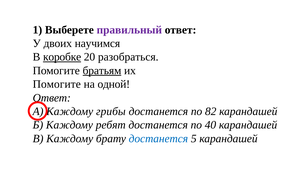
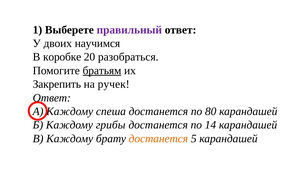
коробке underline: present -> none (62, 57)
Помогите: Помогите -> Закрепить (57, 84)
одной: одной -> ручек (114, 84)
грибы: грибы -> спеша (111, 111)
82: 82 -> 80 (211, 111)
ребят: ребят -> грибы (111, 125)
40: 40 -> 14 (210, 125)
достанется colour: blue -> orange (158, 138)
